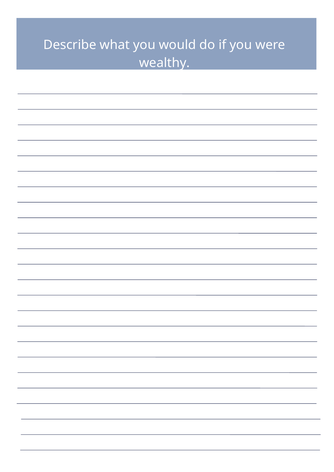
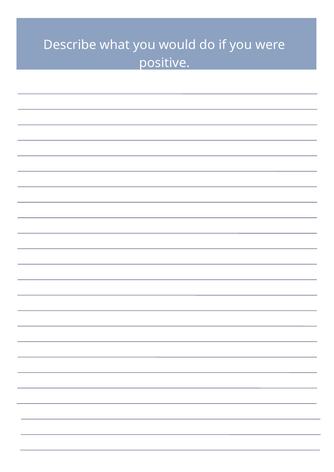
wealthy: wealthy -> positive (164, 63)
